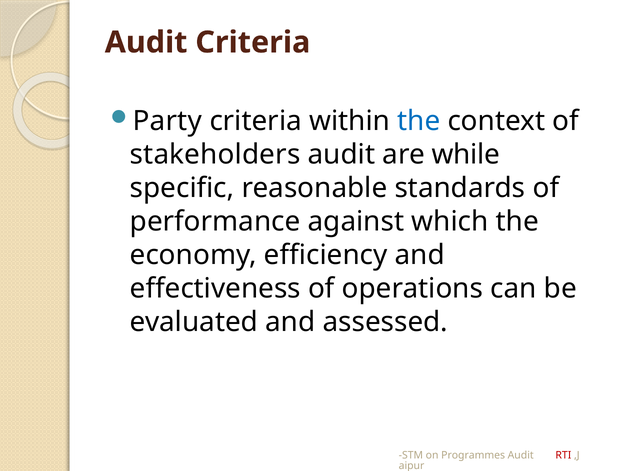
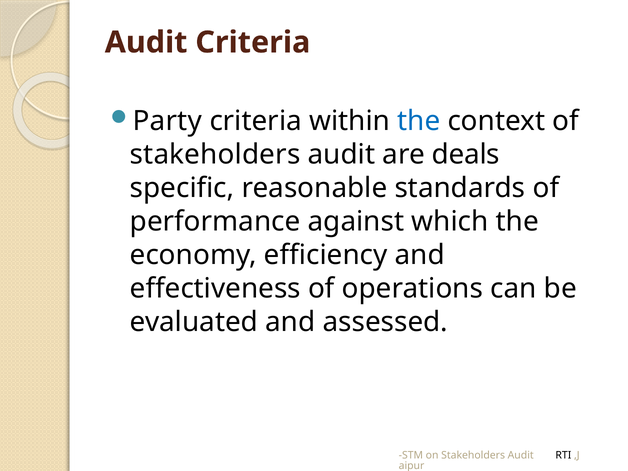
while: while -> deals (466, 155)
on Programmes: Programmes -> Stakeholders (473, 455)
RTI colour: red -> black (563, 455)
